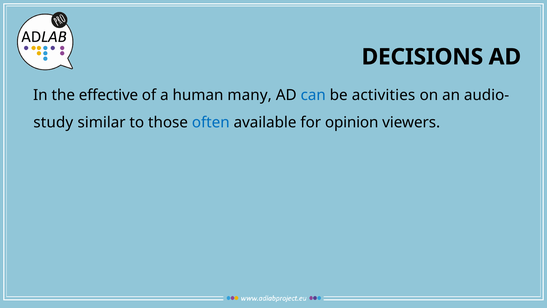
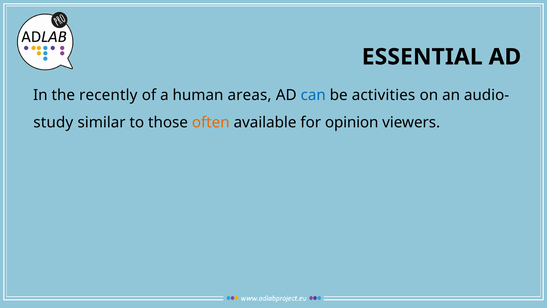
DECISIONS: DECISIONS -> ESSENTIAL (422, 57)
effective: effective -> recently (108, 95)
many: many -> areas (250, 95)
often colour: blue -> orange (211, 122)
